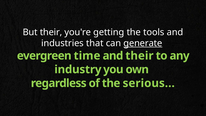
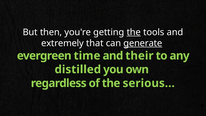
But their: their -> then (51, 32)
the underline: none -> present (134, 32)
industries: industries -> extremely (63, 43)
industry: industry -> distilled (78, 69)
